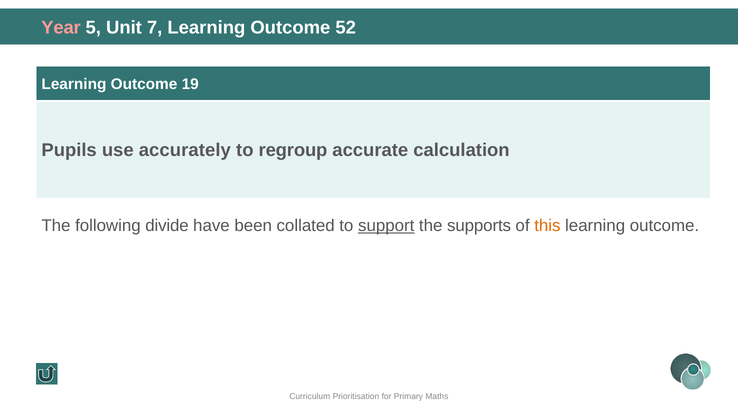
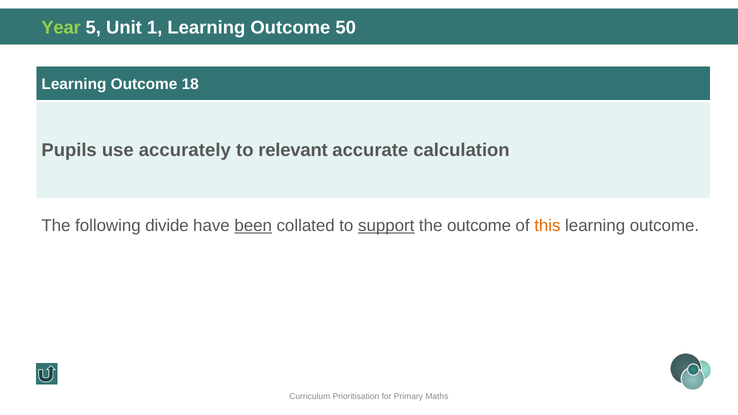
Year colour: pink -> light green (61, 28)
7: 7 -> 1 (155, 28)
52: 52 -> 50 (346, 28)
19: 19 -> 18 (190, 84)
regroup: regroup -> relevant (293, 150)
been underline: none -> present (253, 226)
the supports: supports -> outcome (479, 226)
